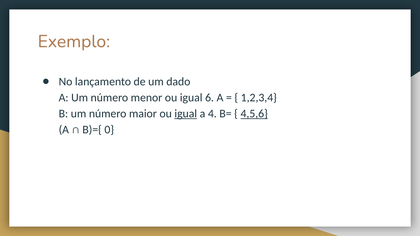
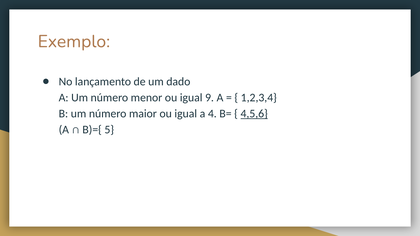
6: 6 -> 9 (210, 98)
igual underline: present -> none (186, 114)
0: 0 -> 5 (109, 130)
